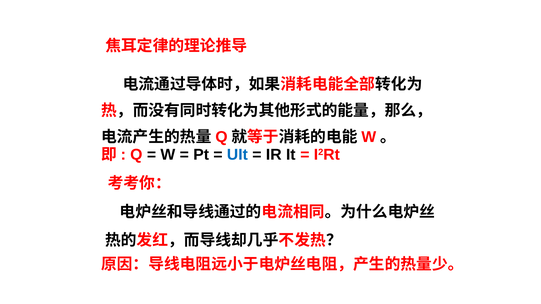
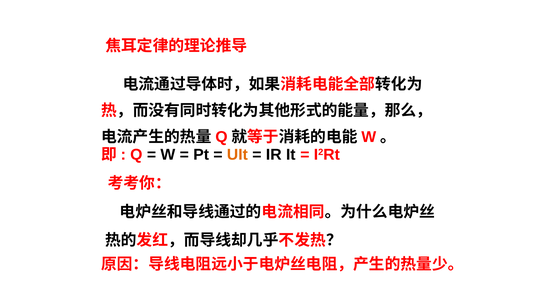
UIt colour: blue -> orange (237, 155)
